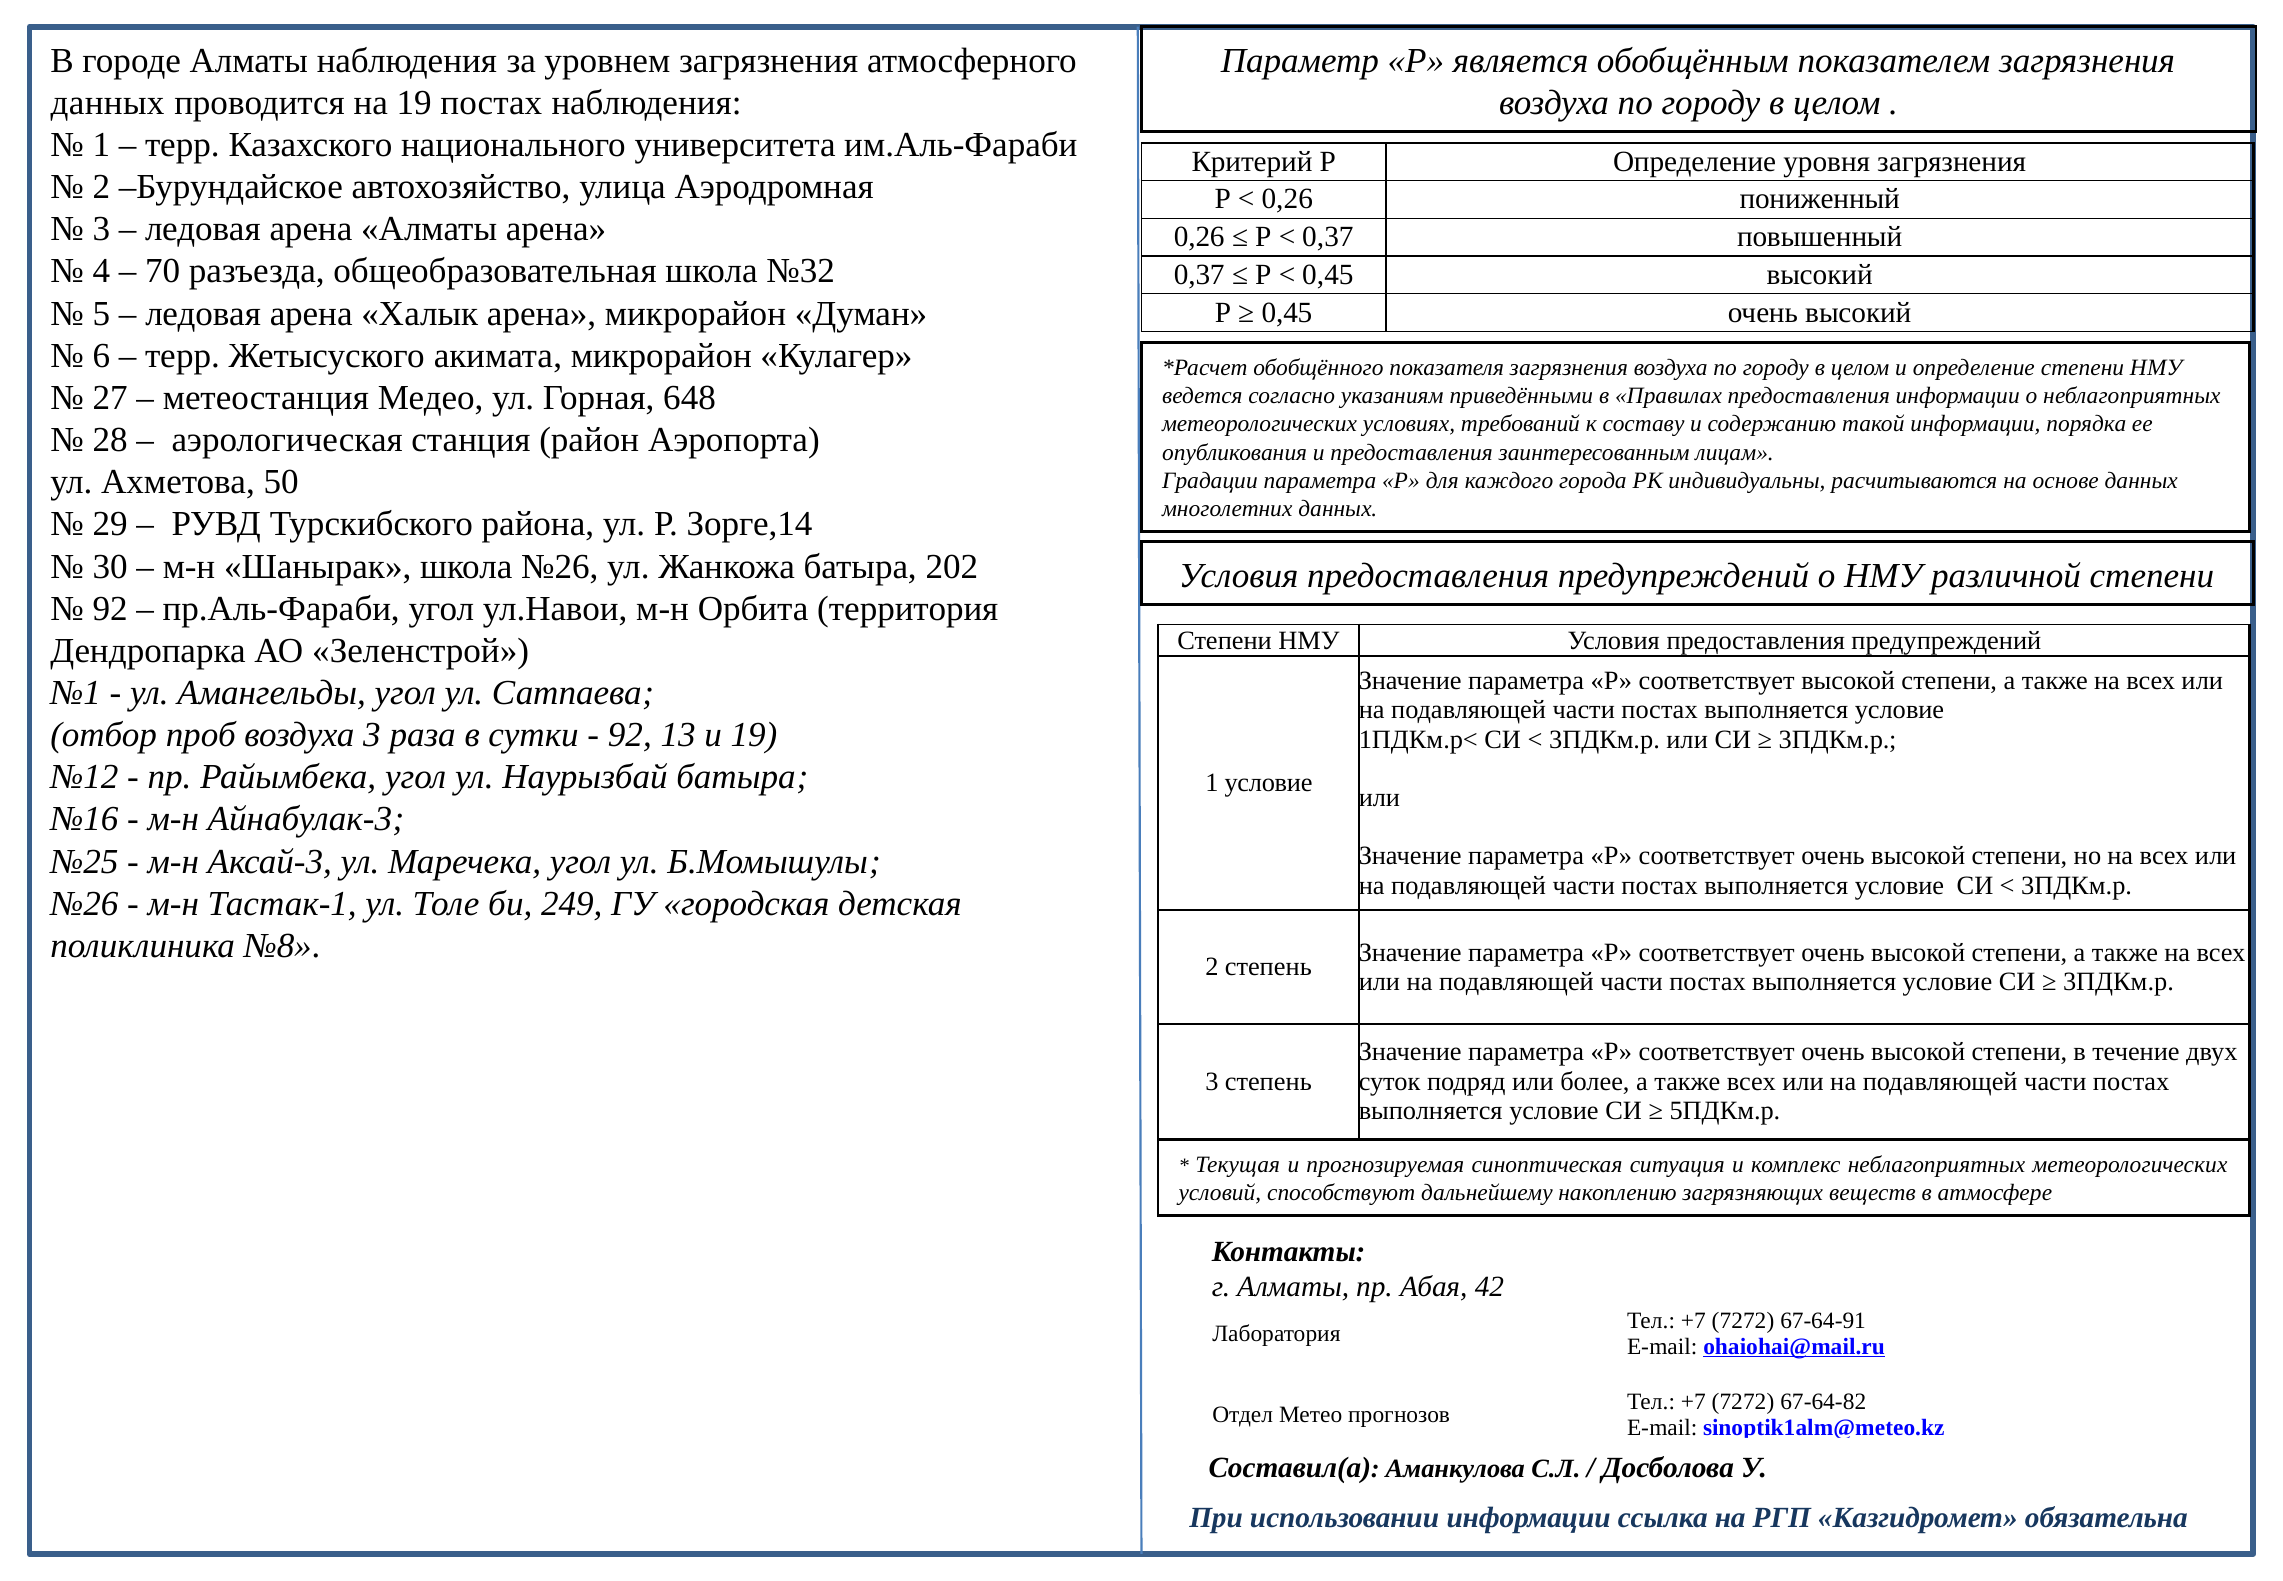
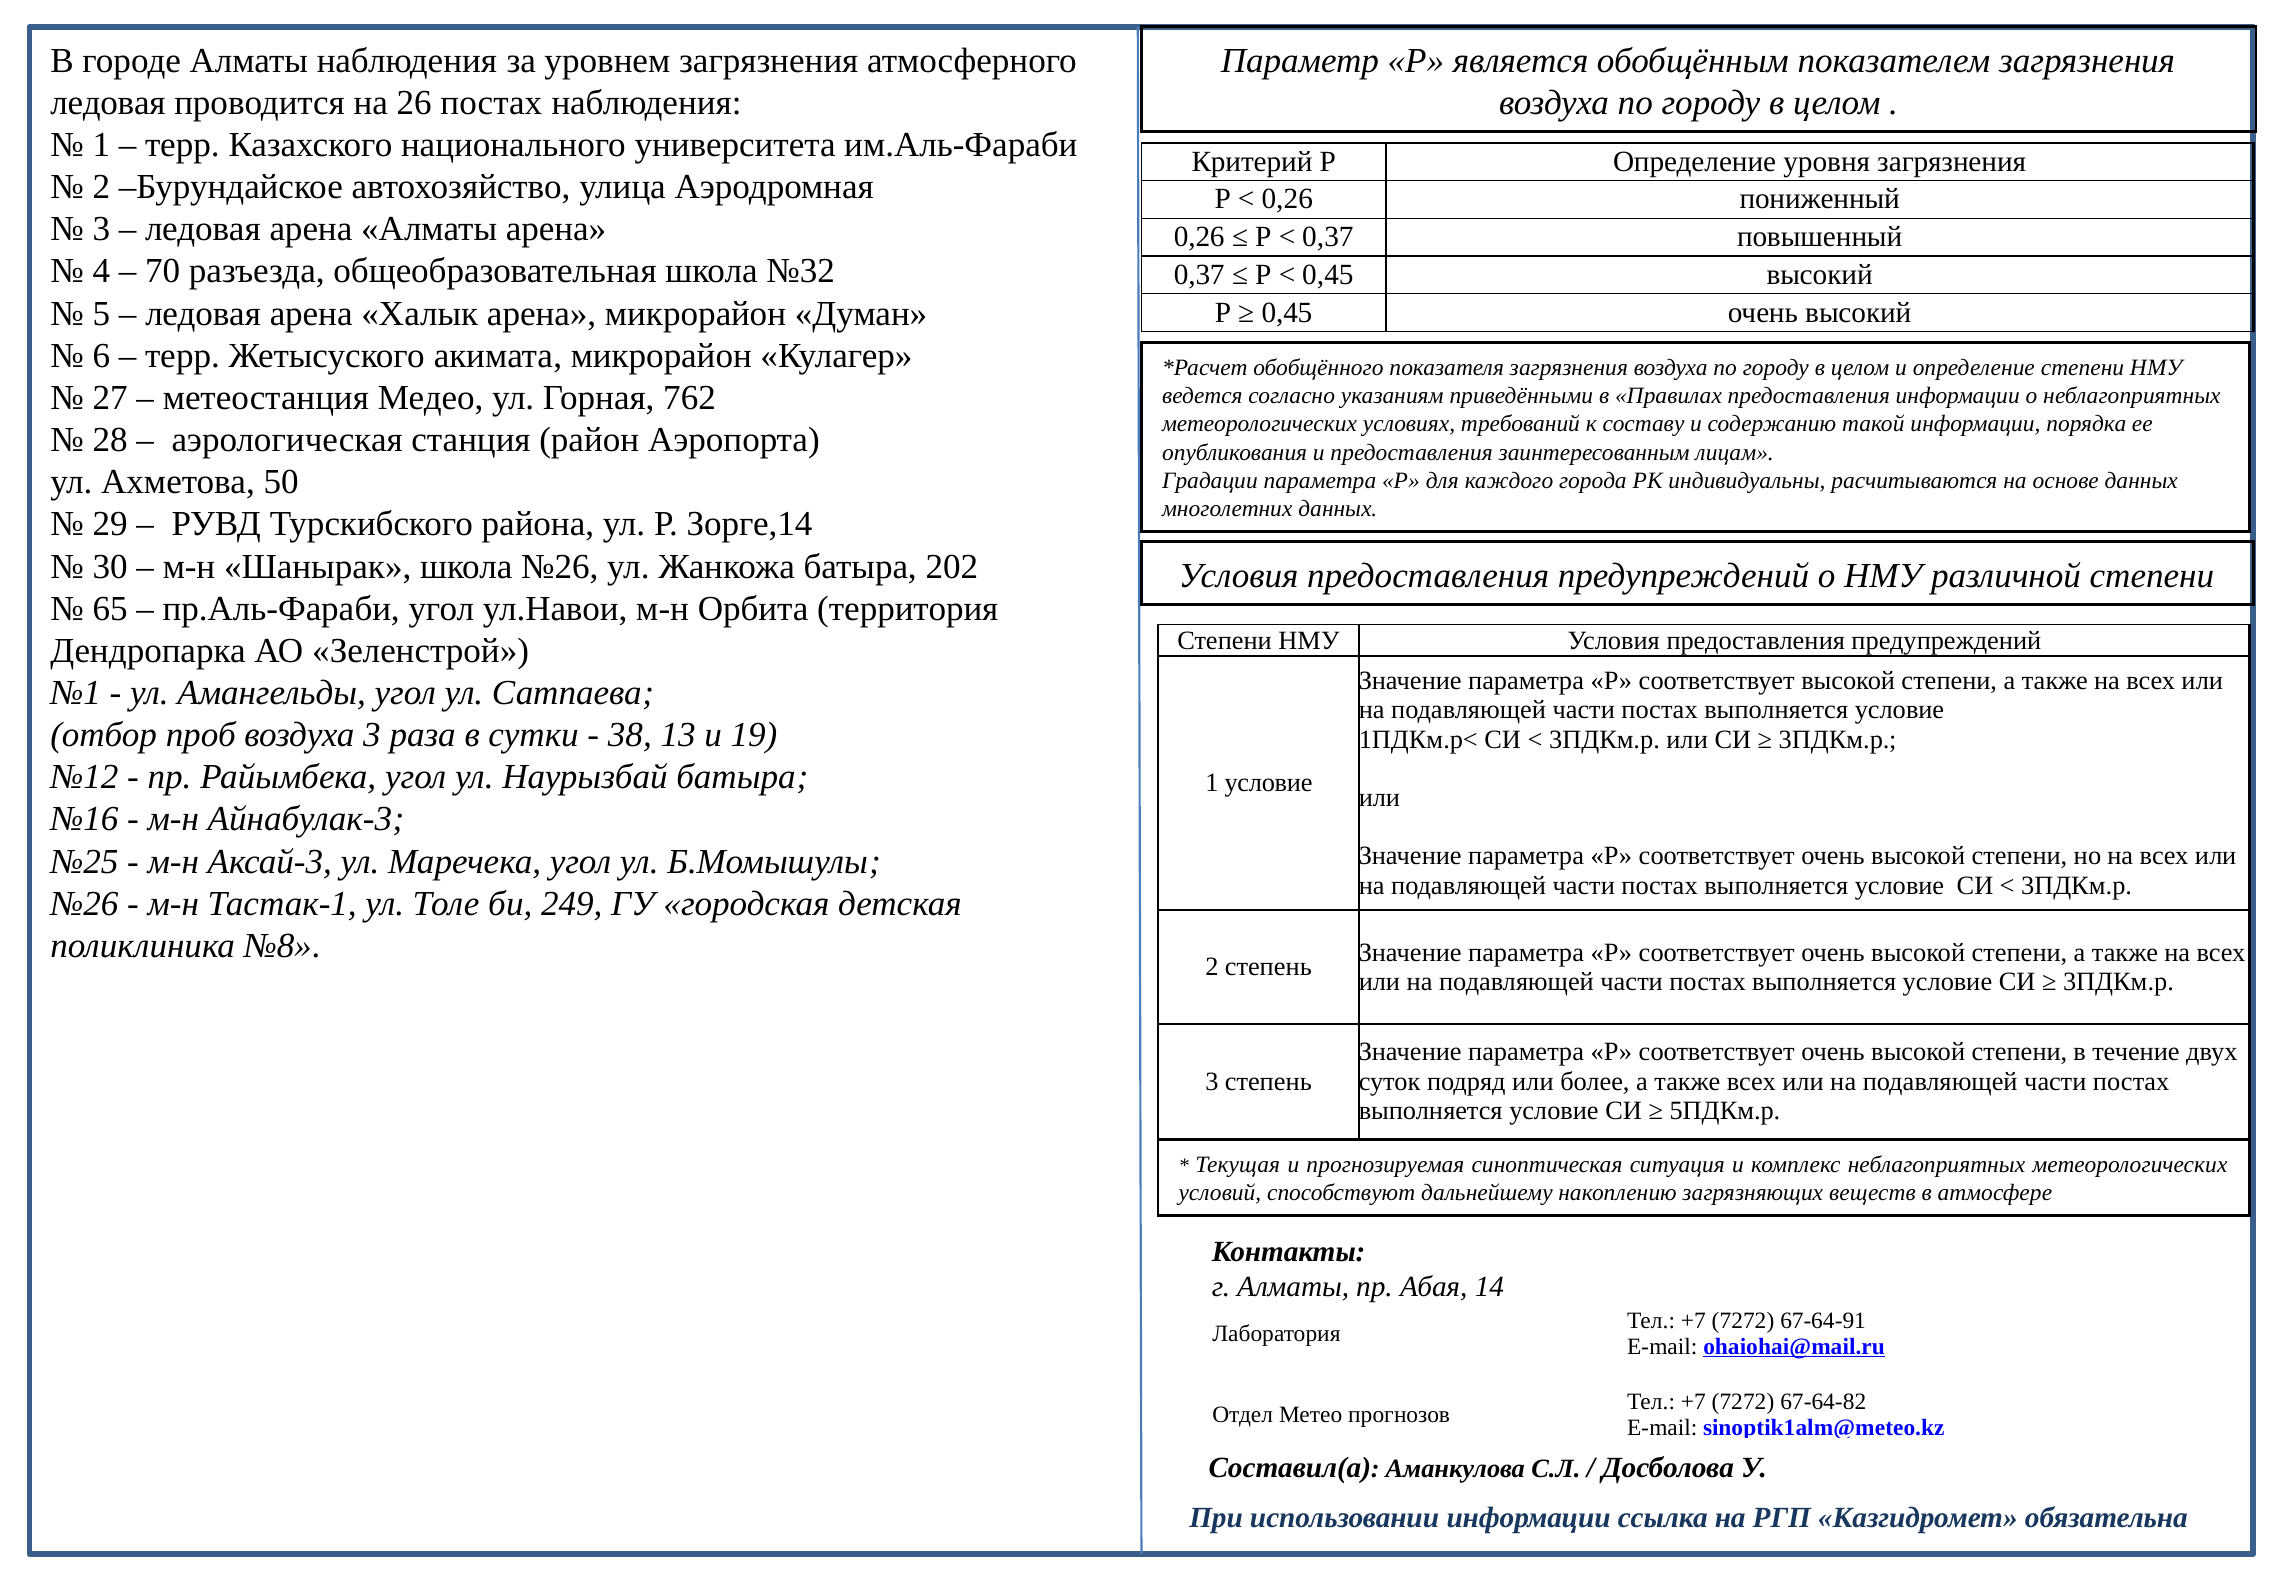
данных: данных -> ледовая (108, 103)
на 19: 19 -> 26 (414, 103)
648: 648 -> 762 (690, 398)
92: 92 -> 65 (110, 608)
92: 92 -> 38 (630, 735)
42: 42 -> 14 (1489, 1287)
